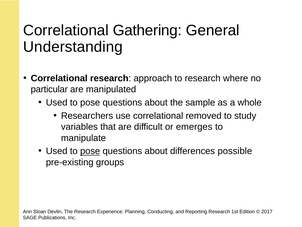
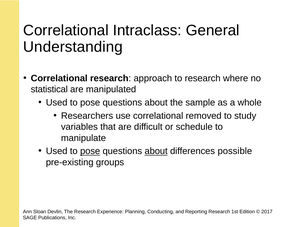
Gathering: Gathering -> Intraclass (147, 30)
particular: particular -> statistical (49, 89)
emerges: emerges -> schedule (194, 127)
about underline: none -> present (156, 151)
